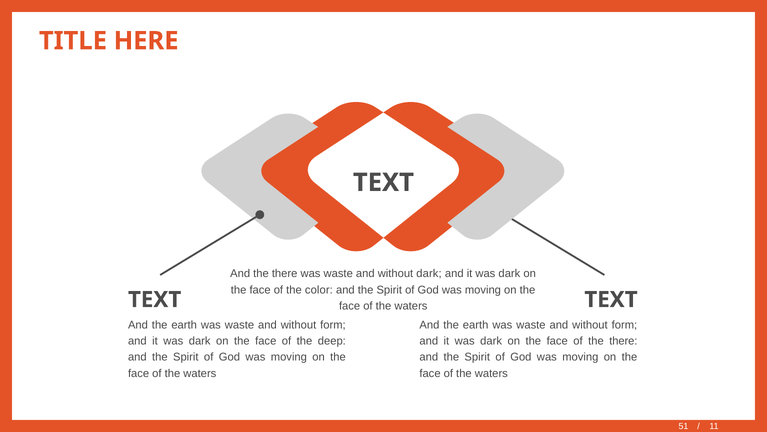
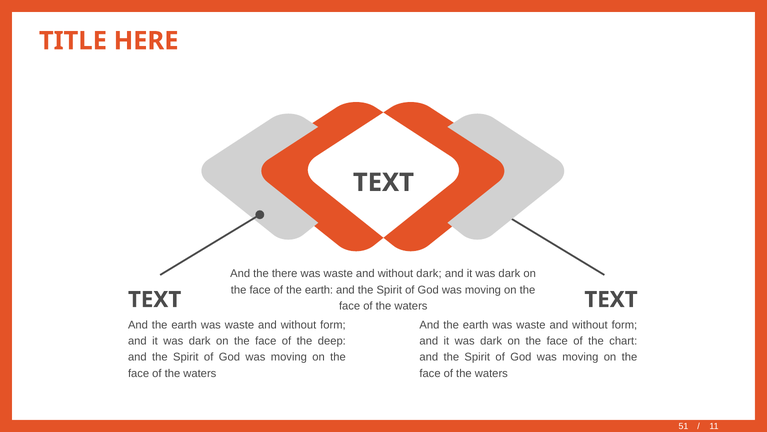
of the color: color -> earth (319, 289)
of the there: there -> chart (623, 341)
